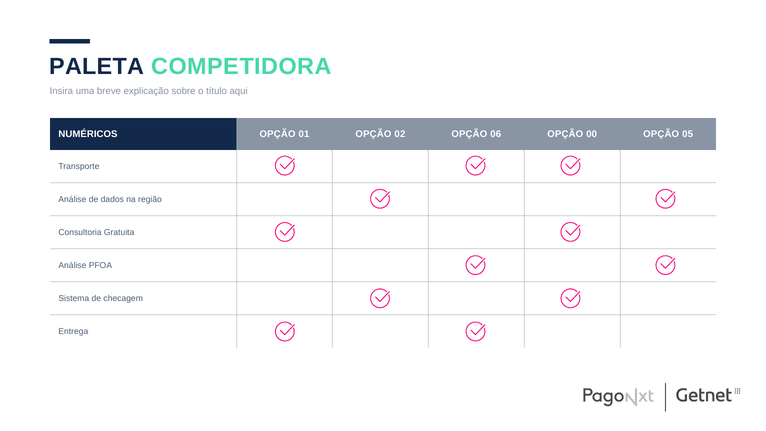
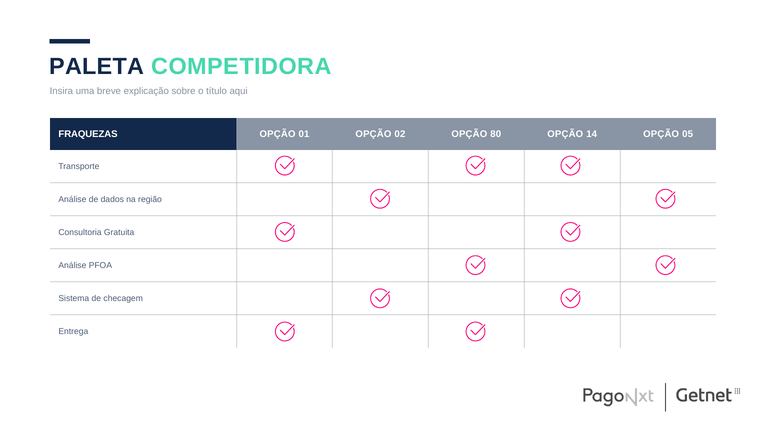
NUMÉRICOS: NUMÉRICOS -> FRAQUEZAS (88, 134)
06: 06 -> 80 (496, 134)
00: 00 -> 14 (592, 134)
